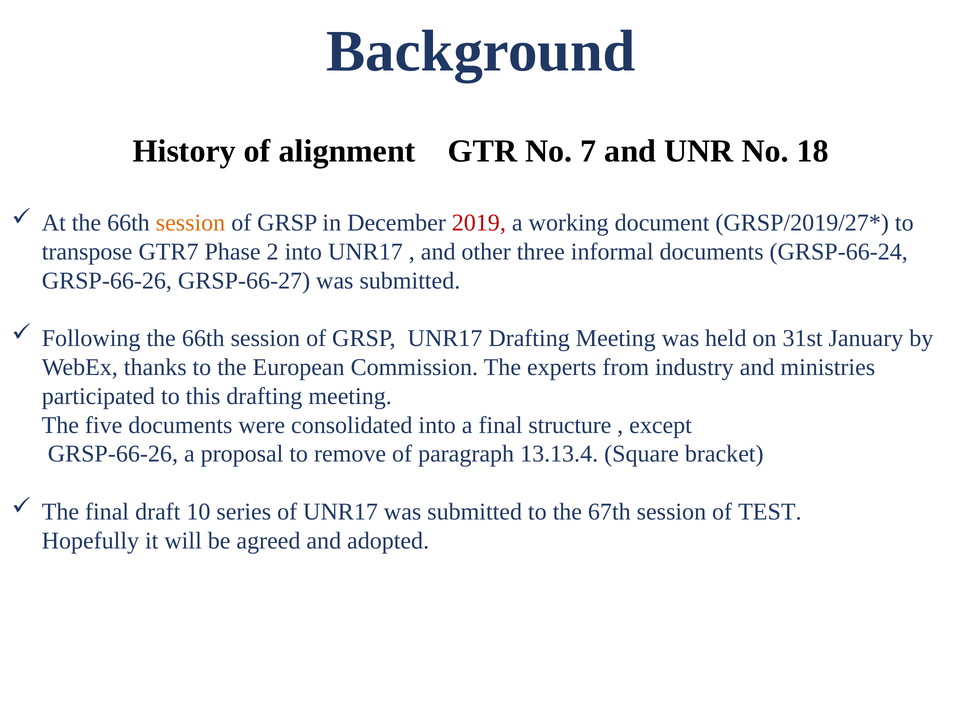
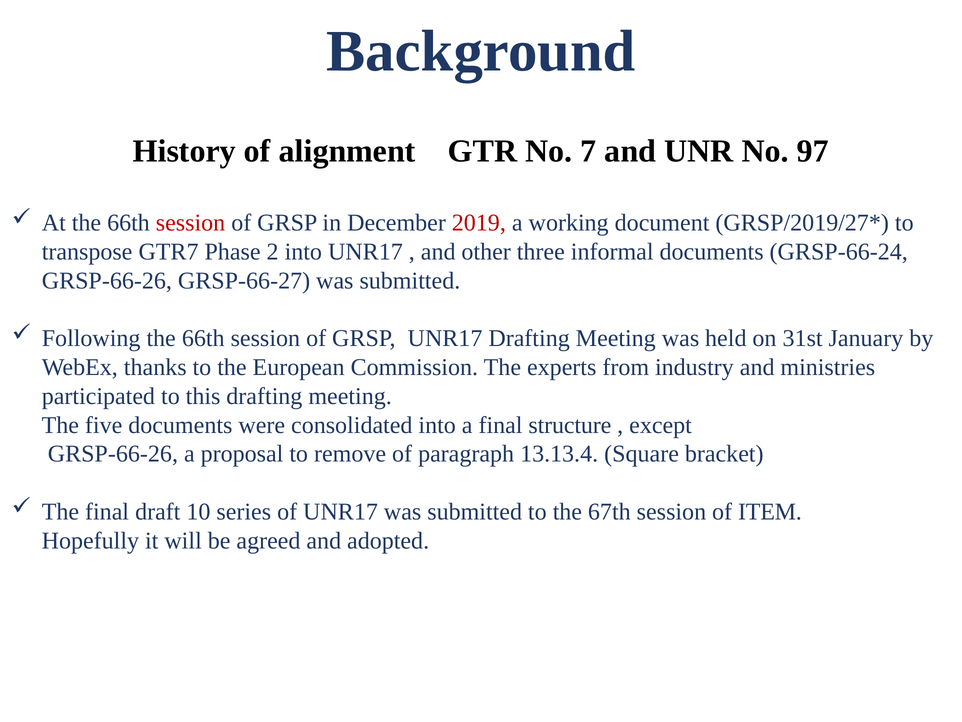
18: 18 -> 97 (813, 151)
session colour: orange -> red (191, 223)
TEST: TEST -> ITEM (770, 511)
